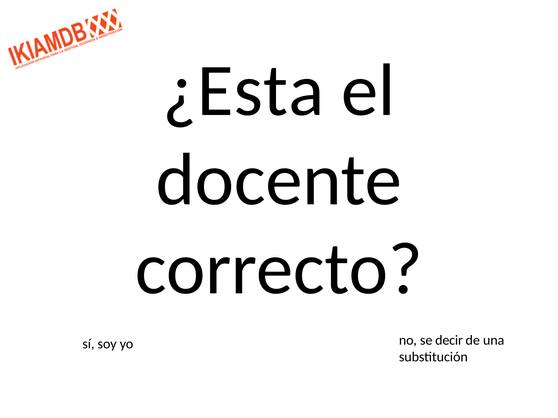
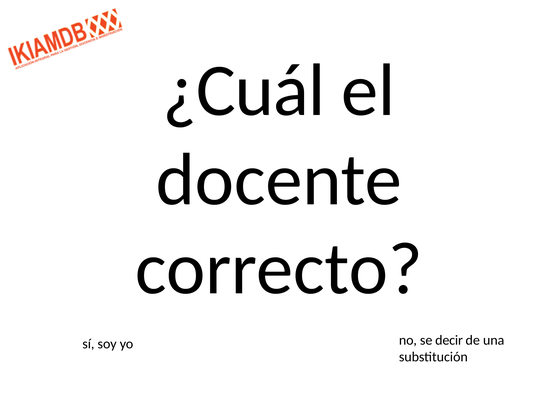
¿Esta: ¿Esta -> ¿Cuál (244, 91)
